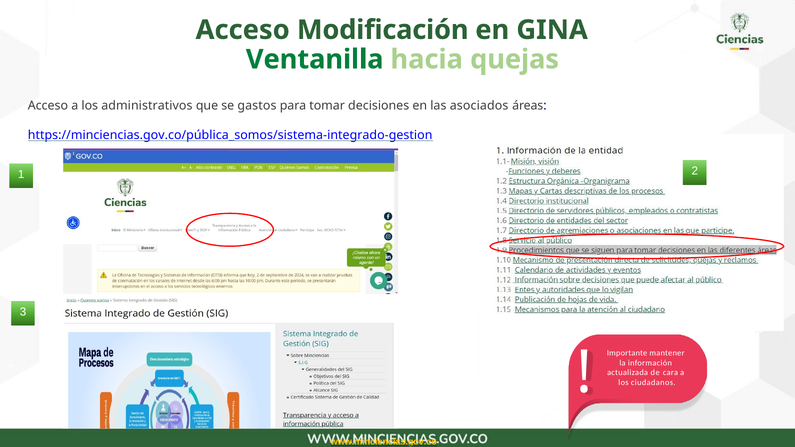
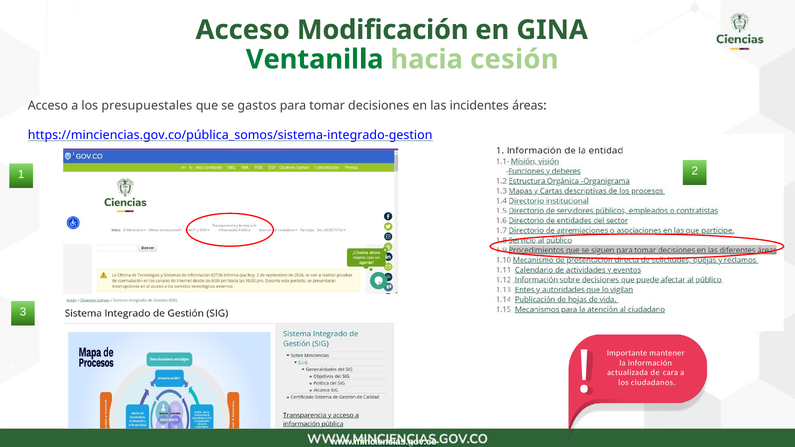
quejas: quejas -> cesión (514, 59)
administrativos: administrativos -> presupuestales (147, 106)
asociados: asociados -> incidentes (479, 106)
www.minciencias.gov.co colour: yellow -> white (384, 442)
